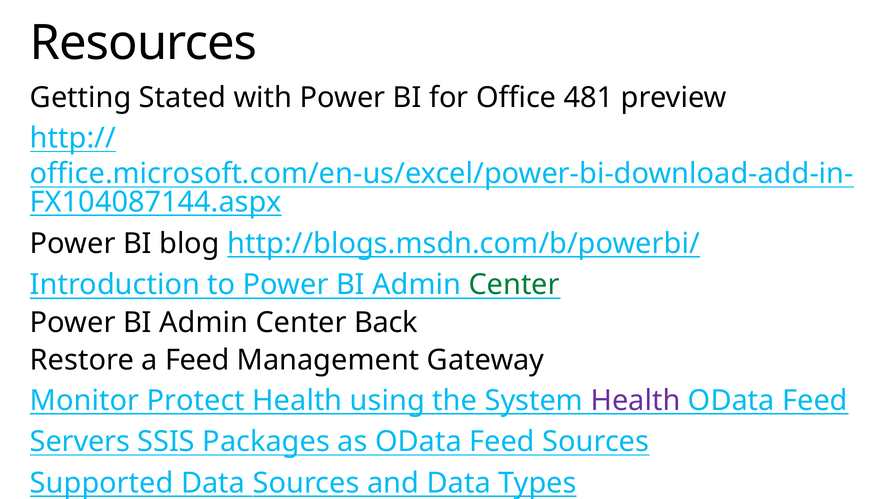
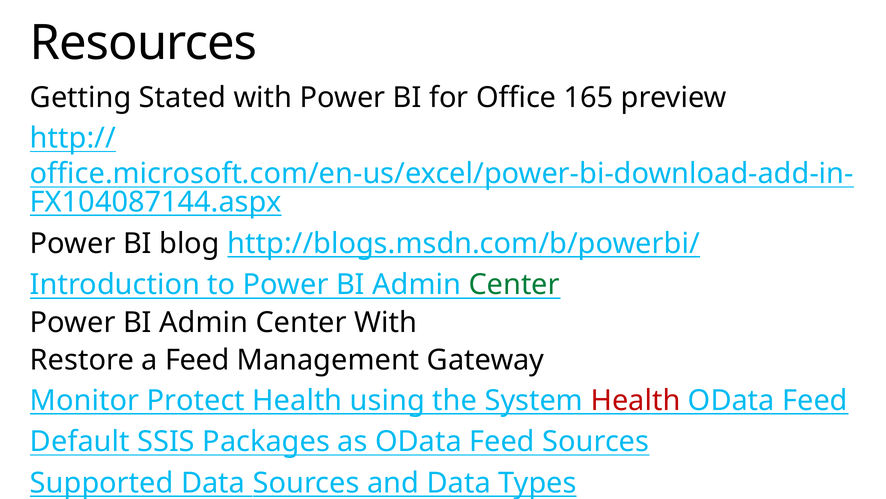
481: 481 -> 165 (589, 98)
Center Back: Back -> With (386, 322)
Health colour: purple -> red (635, 400)
Servers: Servers -> Default (80, 441)
